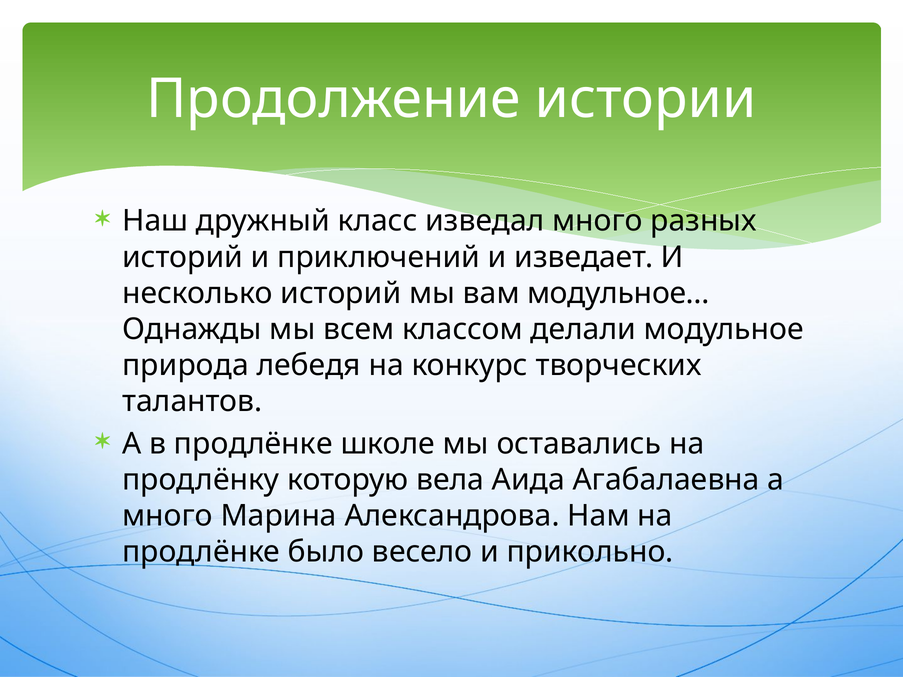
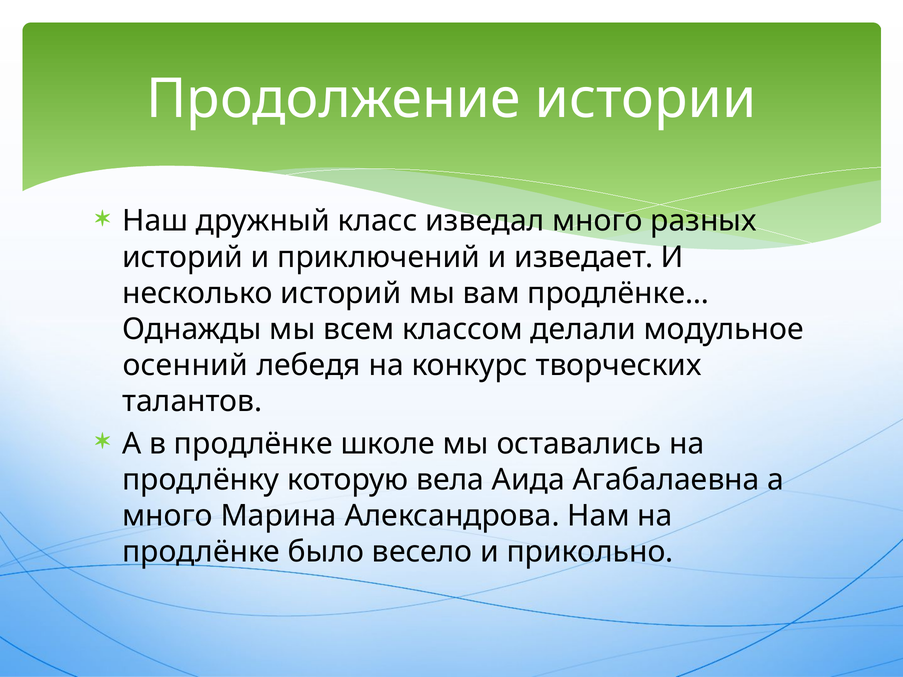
модульное…: модульное… -> продлёнке… (618, 293)
природа: природа -> осенний (185, 366)
